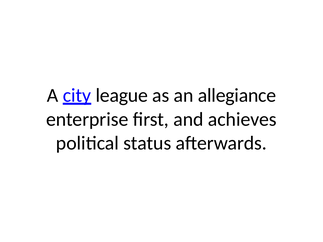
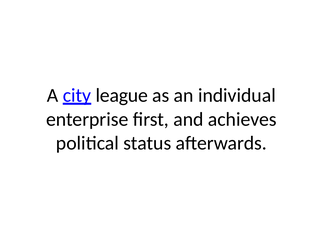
allegiance: allegiance -> individual (237, 95)
